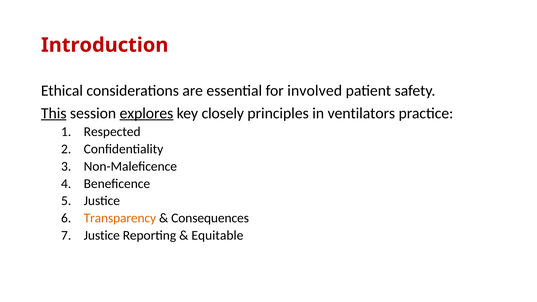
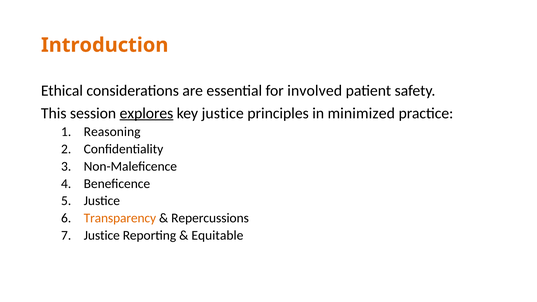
Introduction colour: red -> orange (105, 45)
This underline: present -> none (54, 113)
key closely: closely -> justice (223, 113)
ventilators: ventilators -> minimized (361, 113)
Respected: Respected -> Reasoning (112, 132)
Consequences: Consequences -> Repercussions (210, 218)
